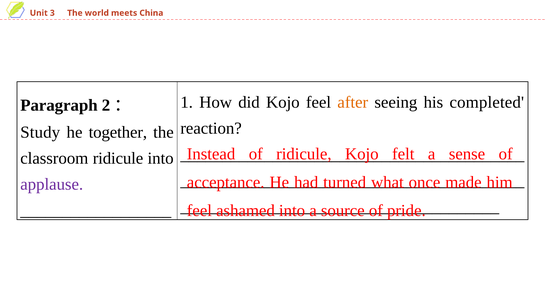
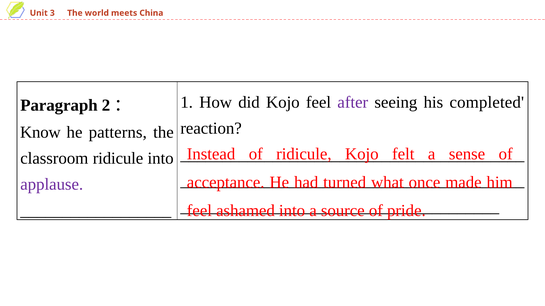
after colour: orange -> purple (353, 103)
Study: Study -> Know (40, 133)
together: together -> patterns (118, 133)
